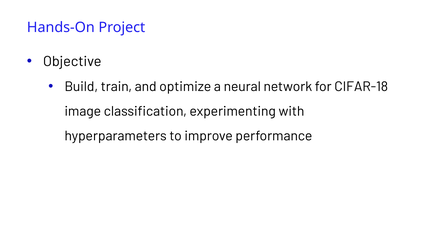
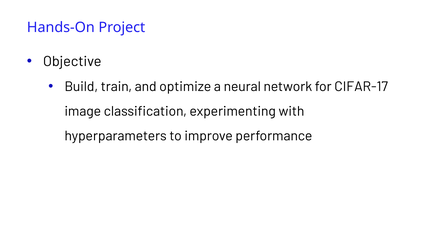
CIFAR-18: CIFAR-18 -> CIFAR-17 (361, 87)
